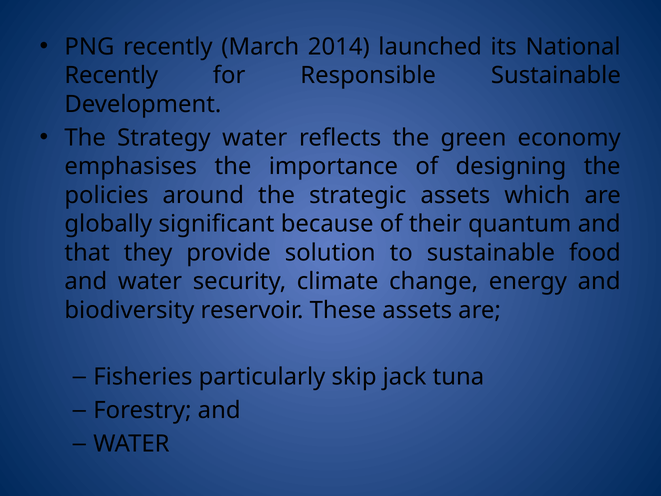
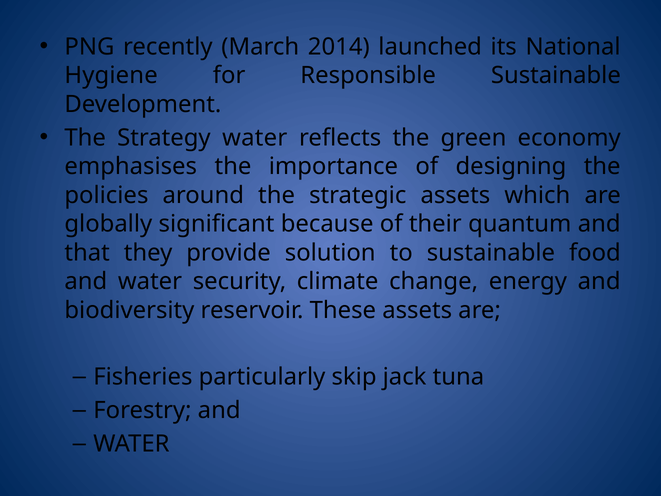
Recently: Recently -> Hygiene (111, 76)
